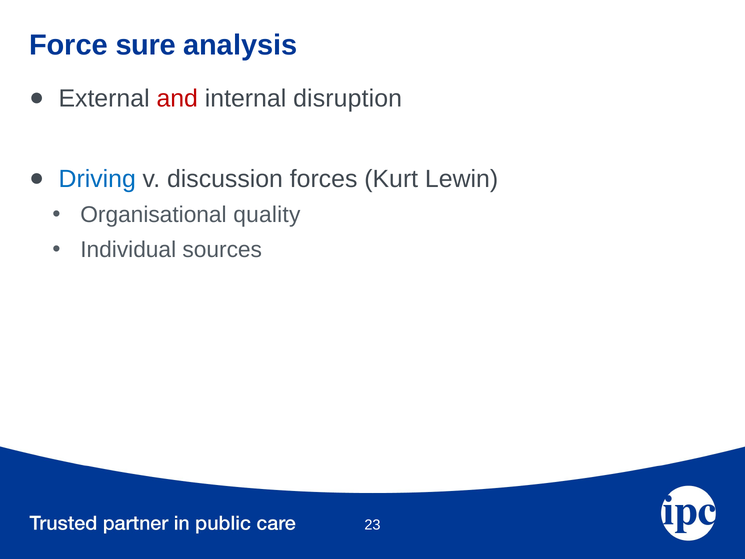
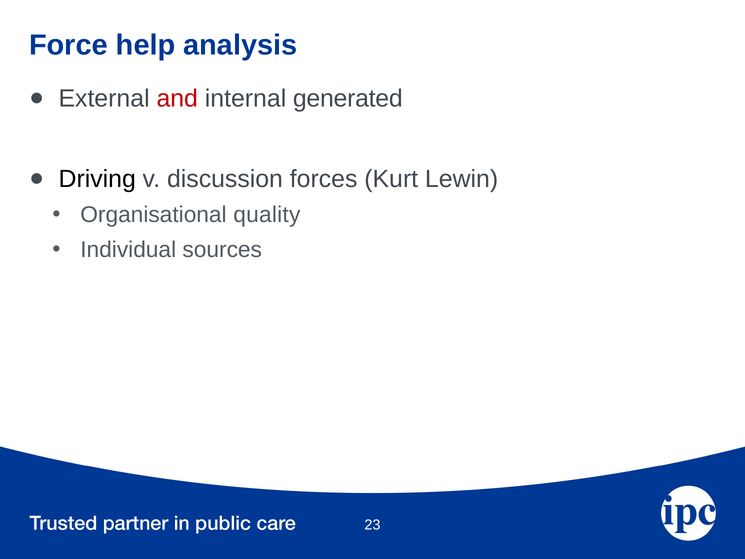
sure: sure -> help (146, 45)
disruption: disruption -> generated (348, 99)
Driving colour: blue -> black (97, 179)
